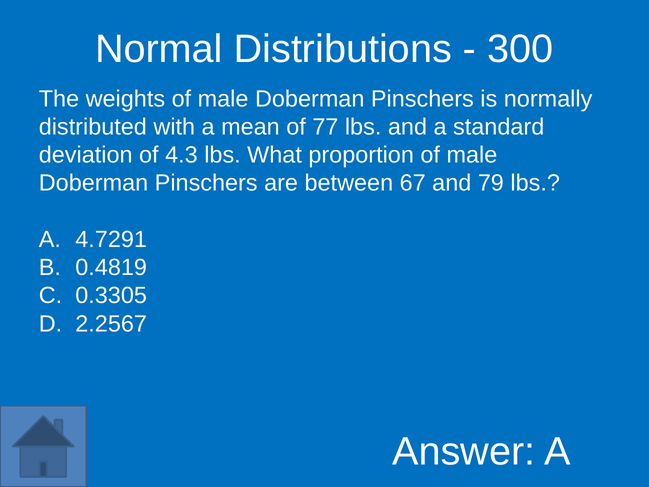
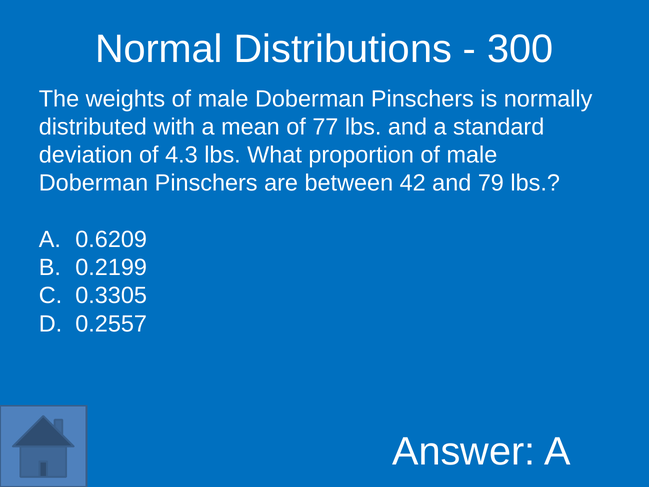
67: 67 -> 42 (413, 183)
4.7291: 4.7291 -> 0.6209 (111, 239)
0.4819: 0.4819 -> 0.2199 (111, 267)
2.2567: 2.2567 -> 0.2557 (111, 324)
